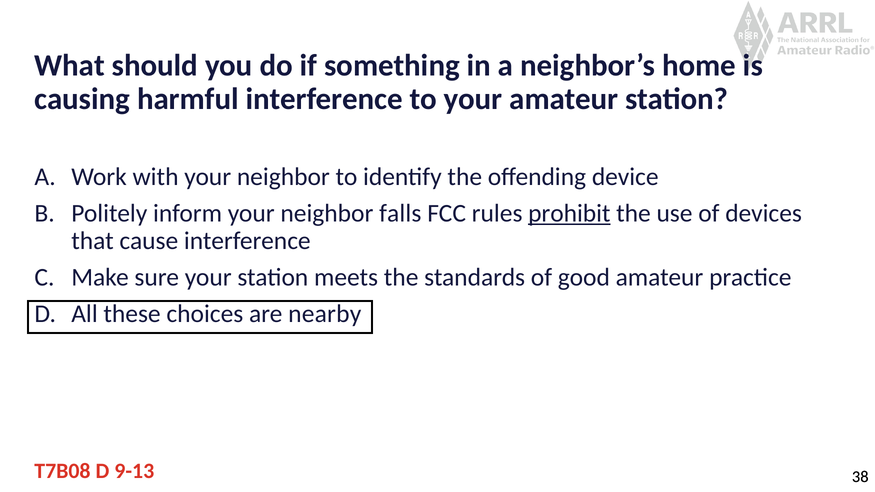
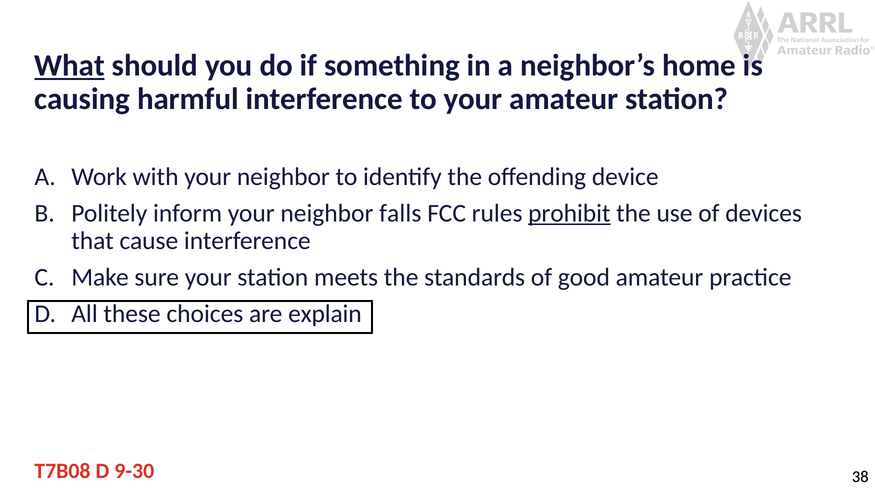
What underline: none -> present (70, 66)
nearby: nearby -> explain (325, 314)
9-13: 9-13 -> 9-30 (134, 471)
